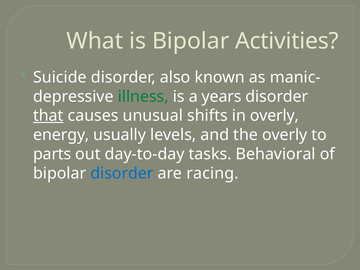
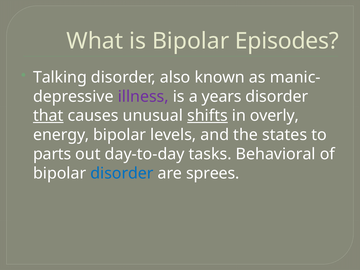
Activities: Activities -> Episodes (287, 41)
Suicide: Suicide -> Talking (60, 77)
illness colour: green -> purple (143, 97)
shifts underline: none -> present (207, 116)
energy usually: usually -> bipolar (120, 135)
the overly: overly -> states (285, 135)
racing: racing -> sprees (213, 173)
